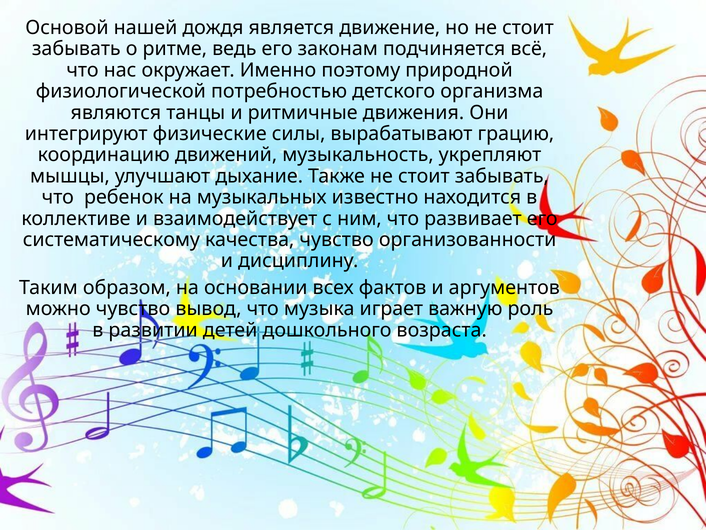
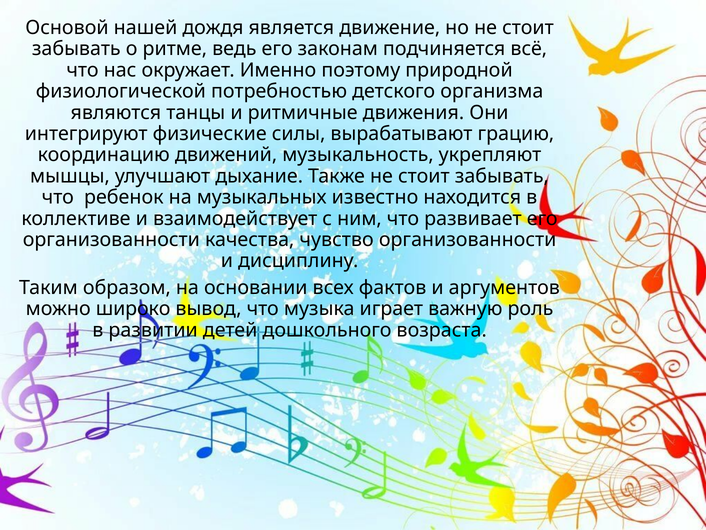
систематическому: систематическому -> организованности (111, 240)
можно чувство: чувство -> широко (133, 309)
